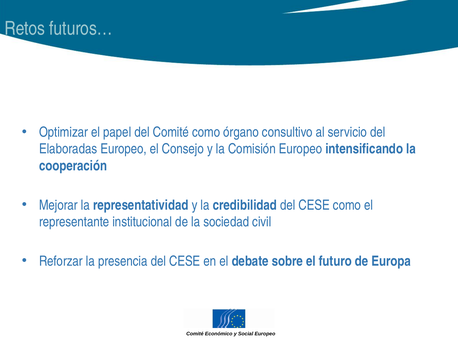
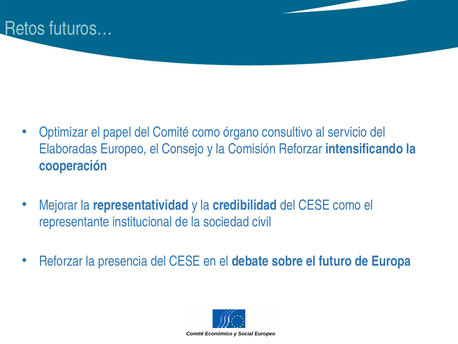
Comisión Europeo: Europeo -> Reforzar (301, 149)
